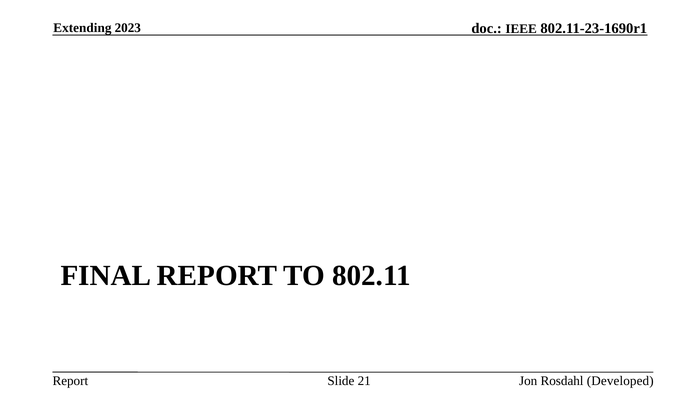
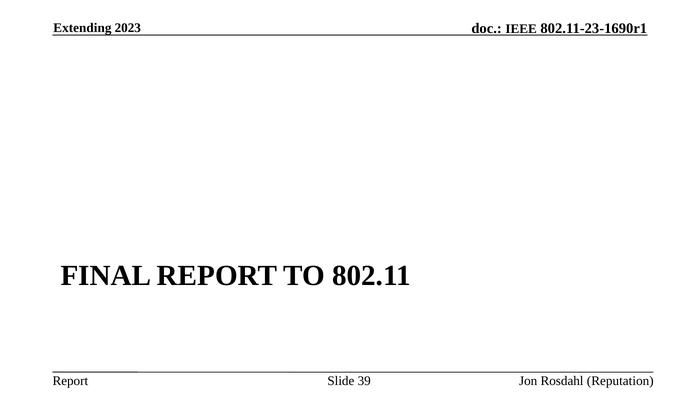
21: 21 -> 39 (364, 381)
Developed: Developed -> Reputation (620, 381)
